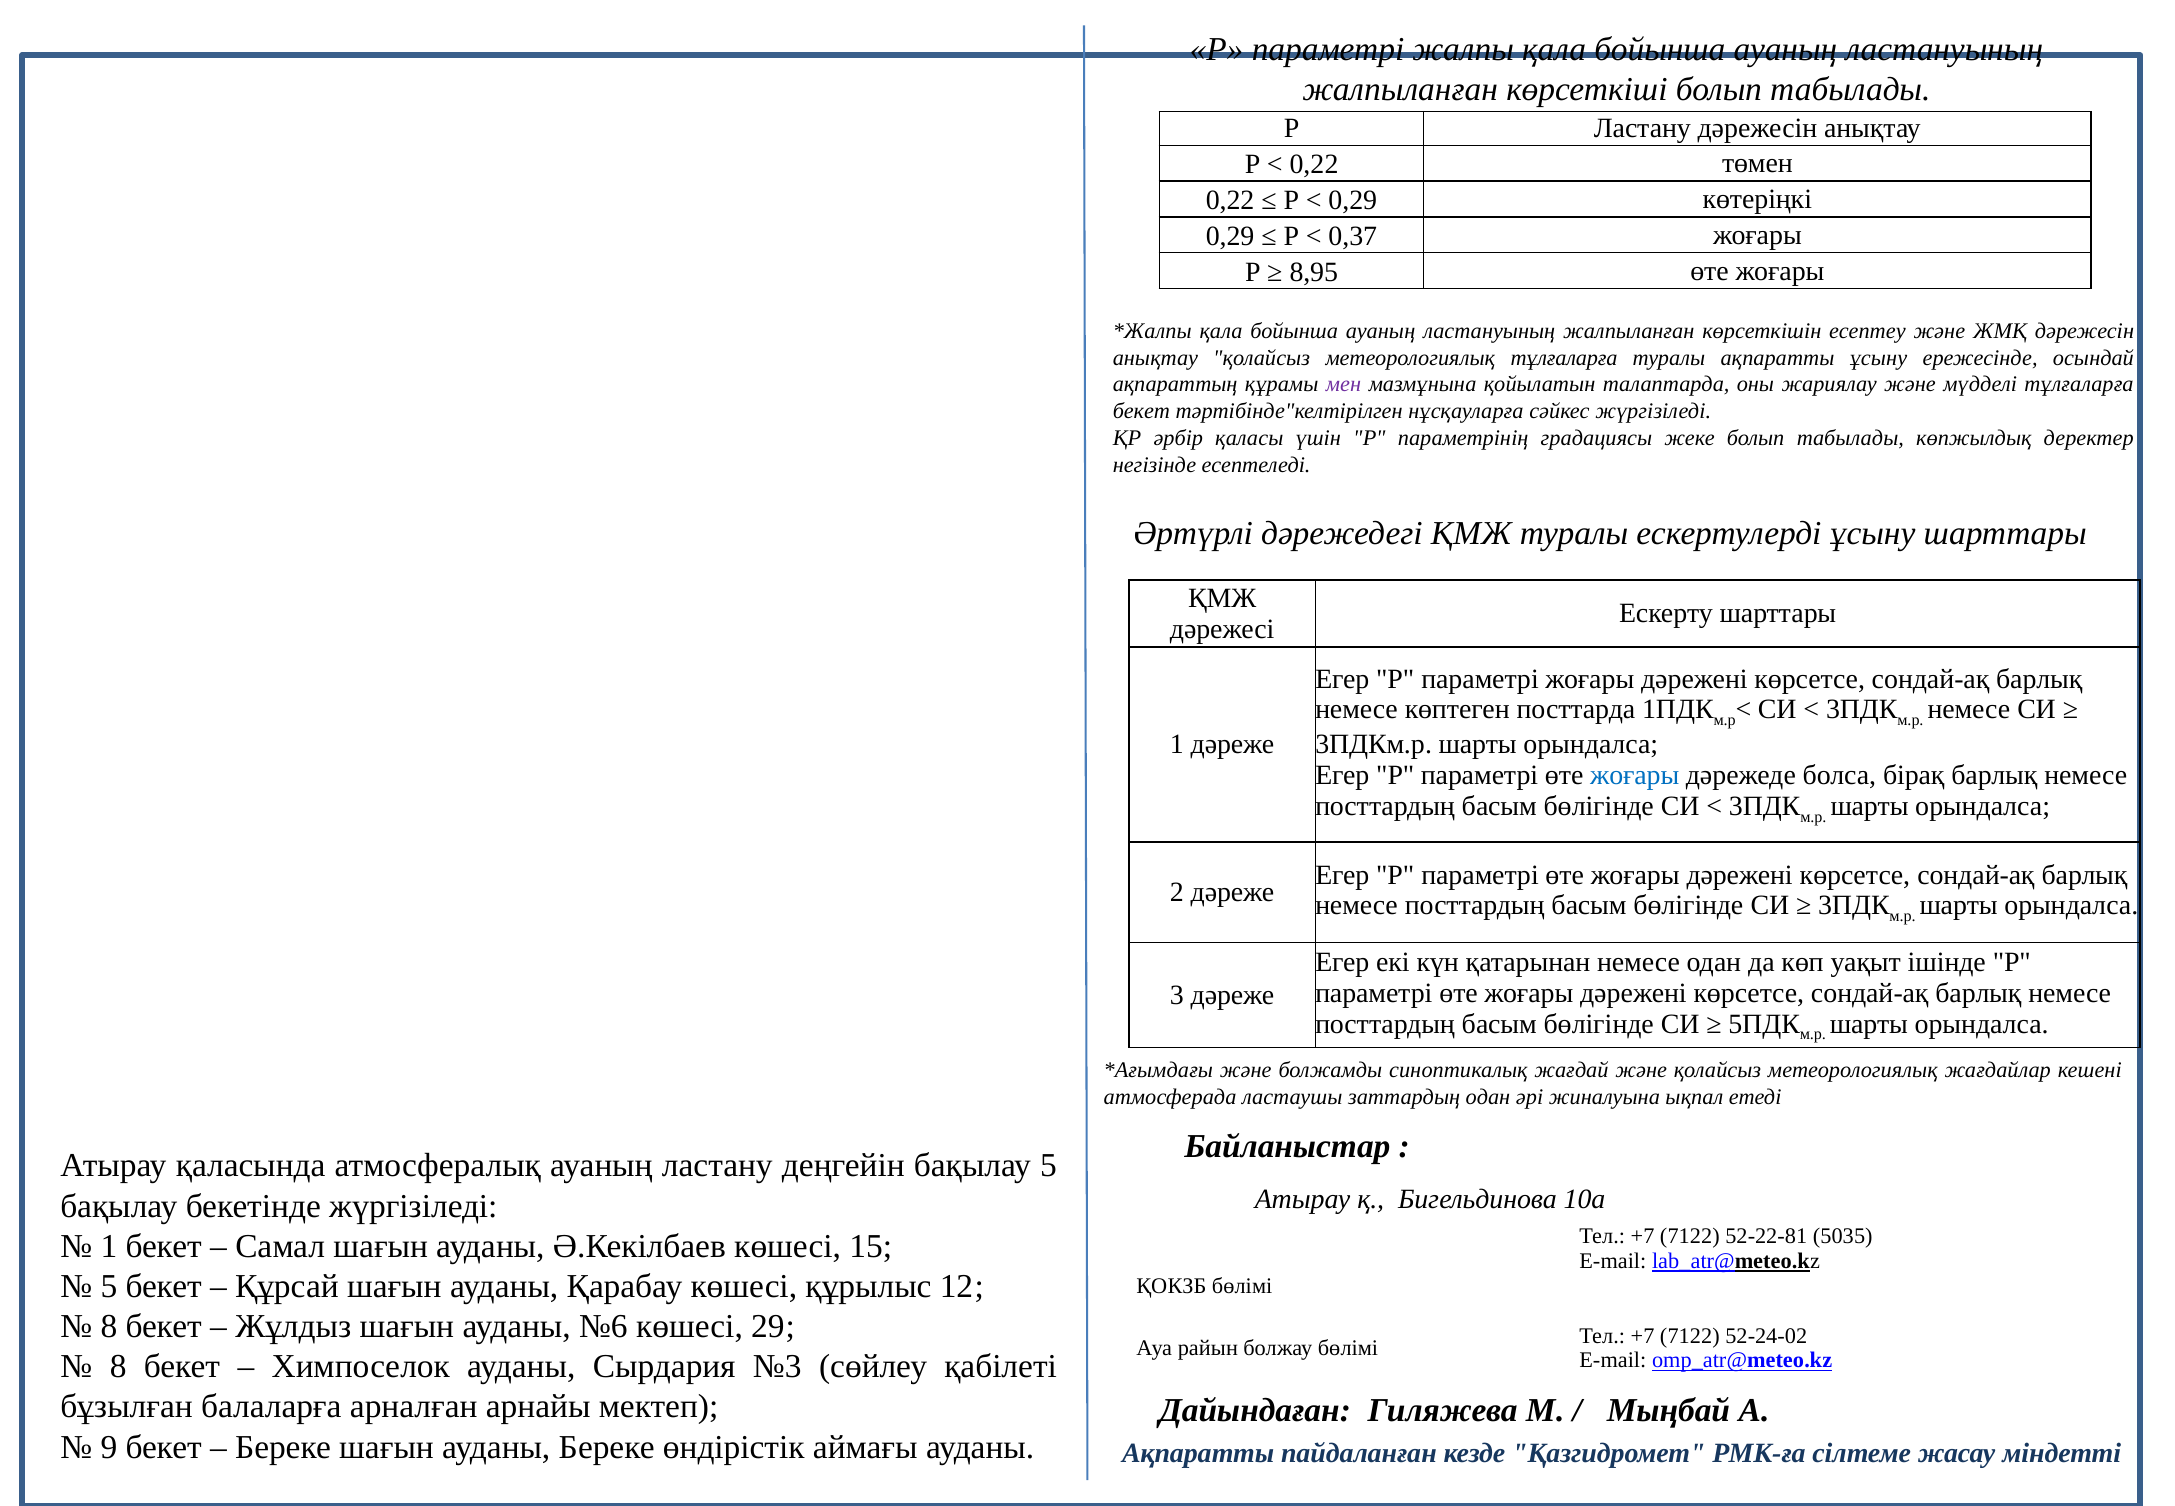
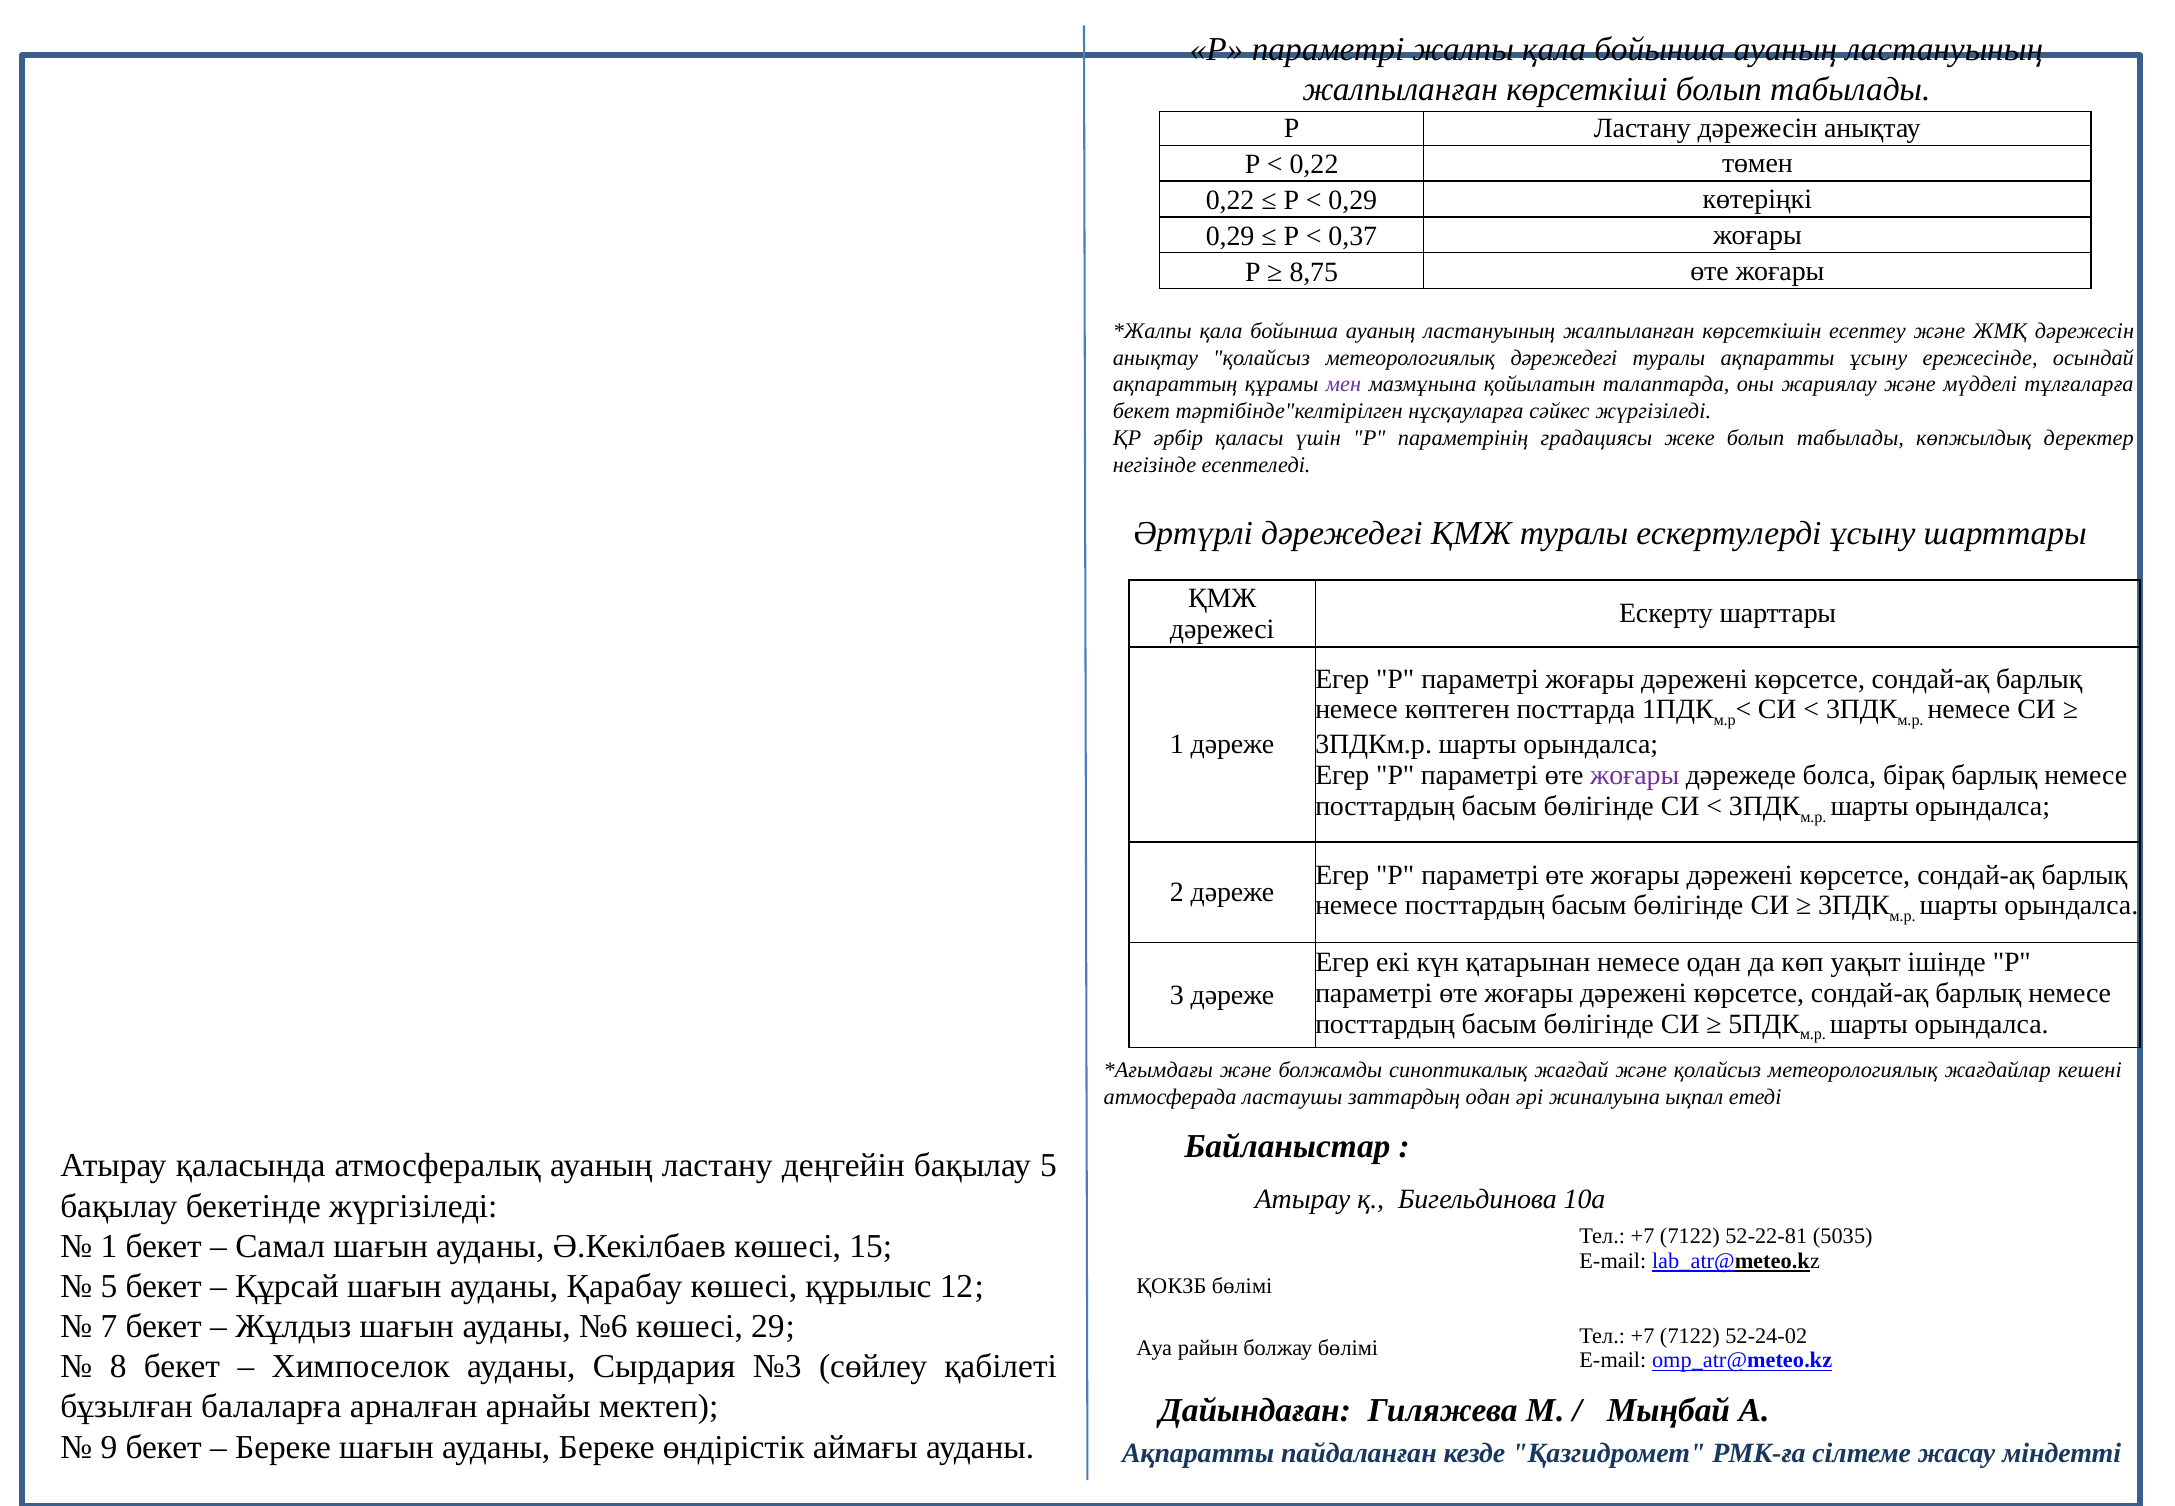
8,95: 8,95 -> 8,75 (1314, 272)
метеорологиялық тұлғаларға: тұлғаларға -> дәрежедегі (1564, 358)
жоғары colour: blue -> purple (1635, 775)
8: 8 -> 7 (109, 1326)
